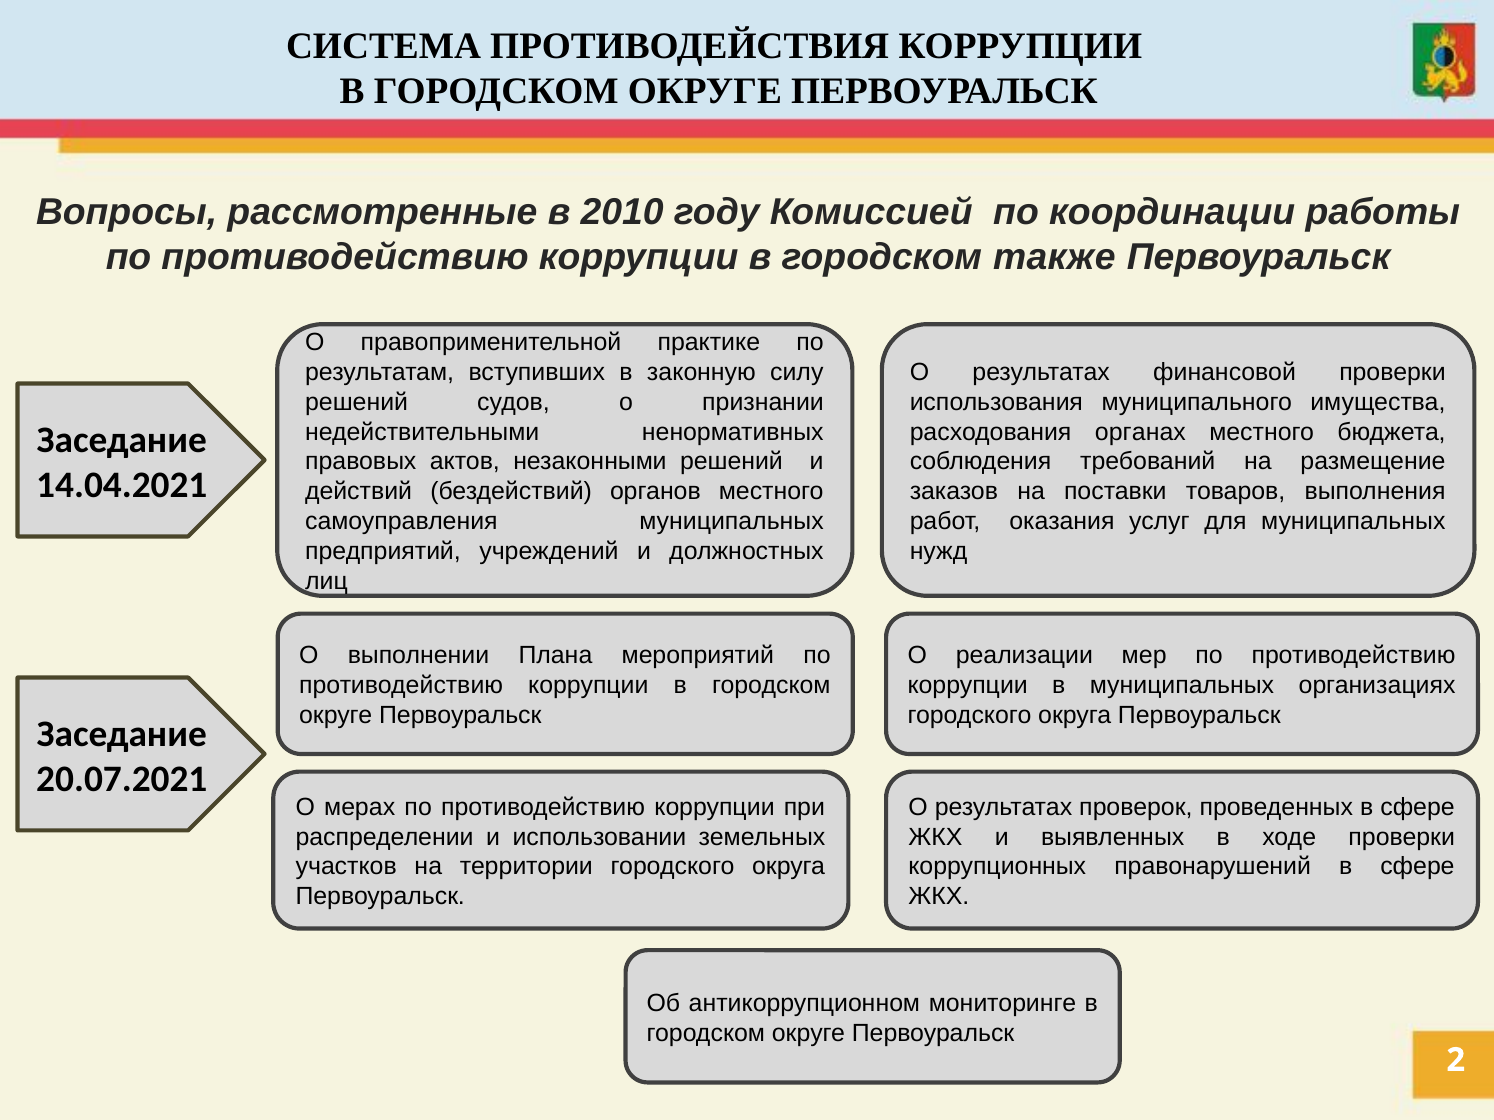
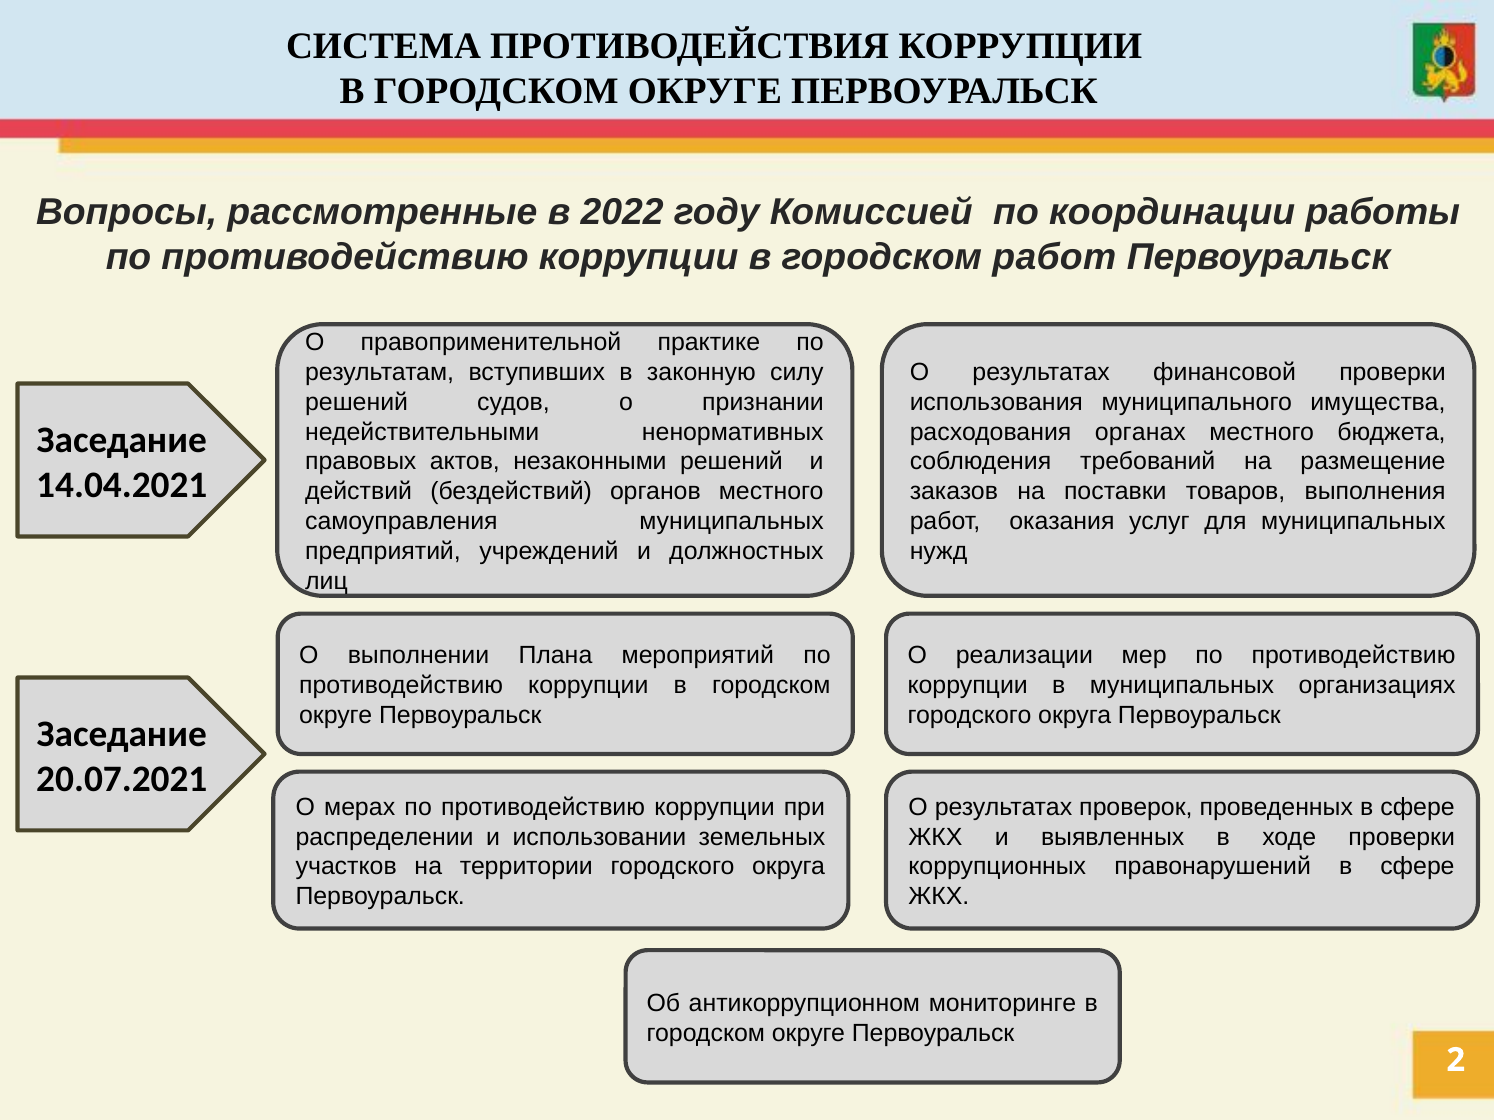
2010: 2010 -> 2022 (622, 212)
городском также: также -> работ (1054, 257)
